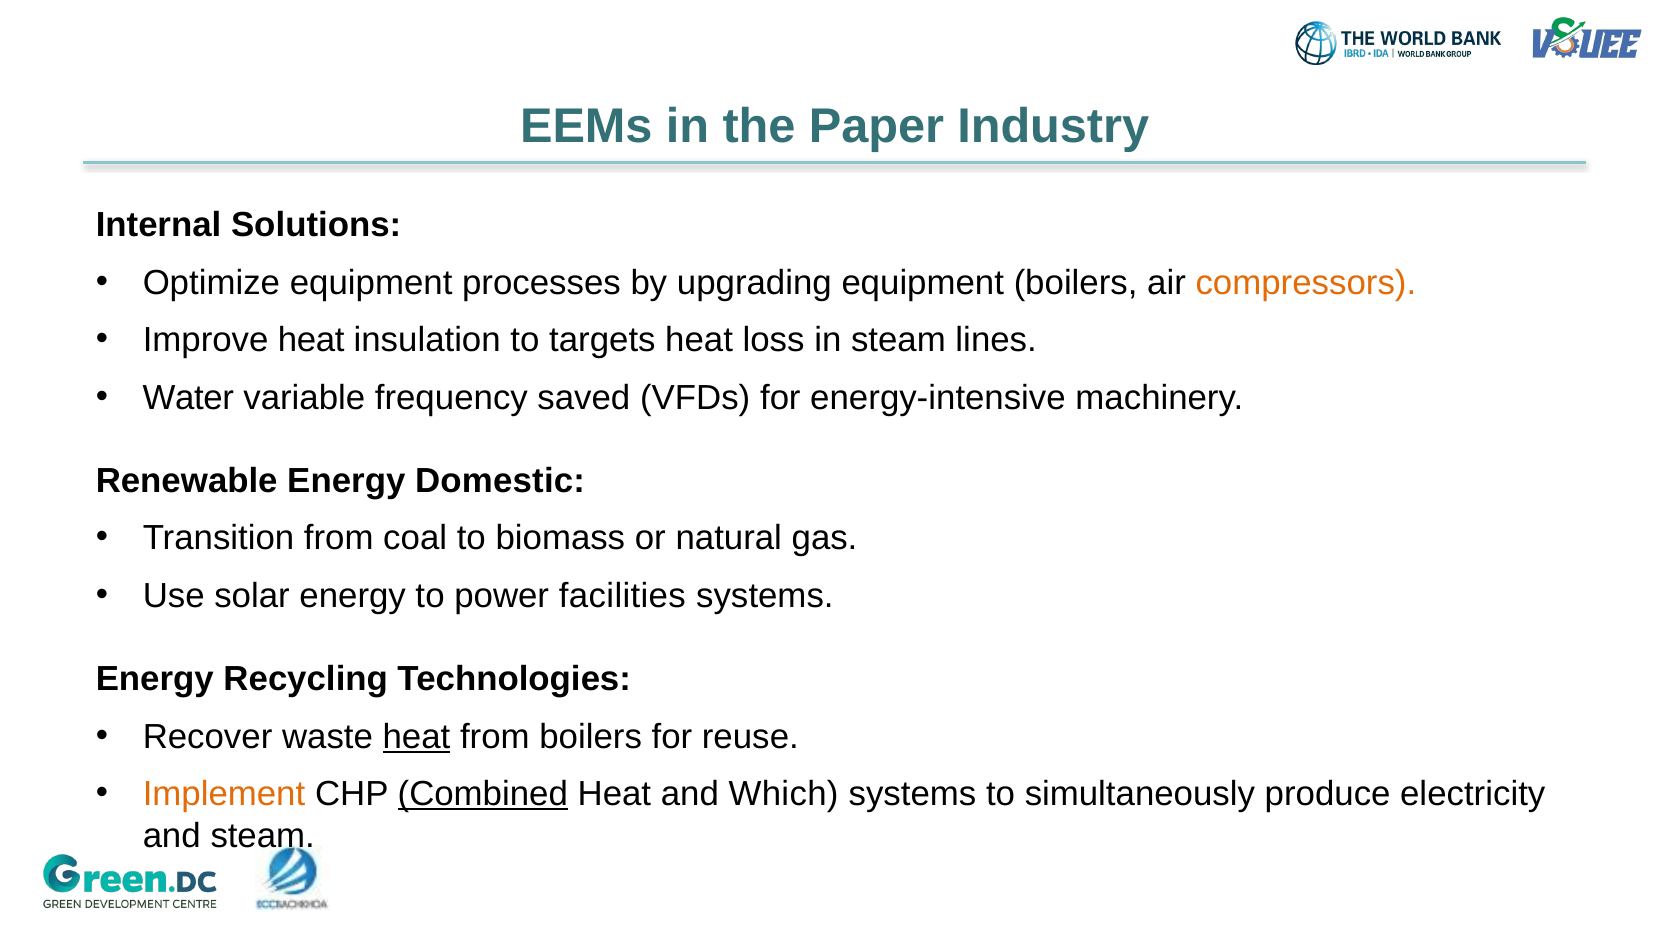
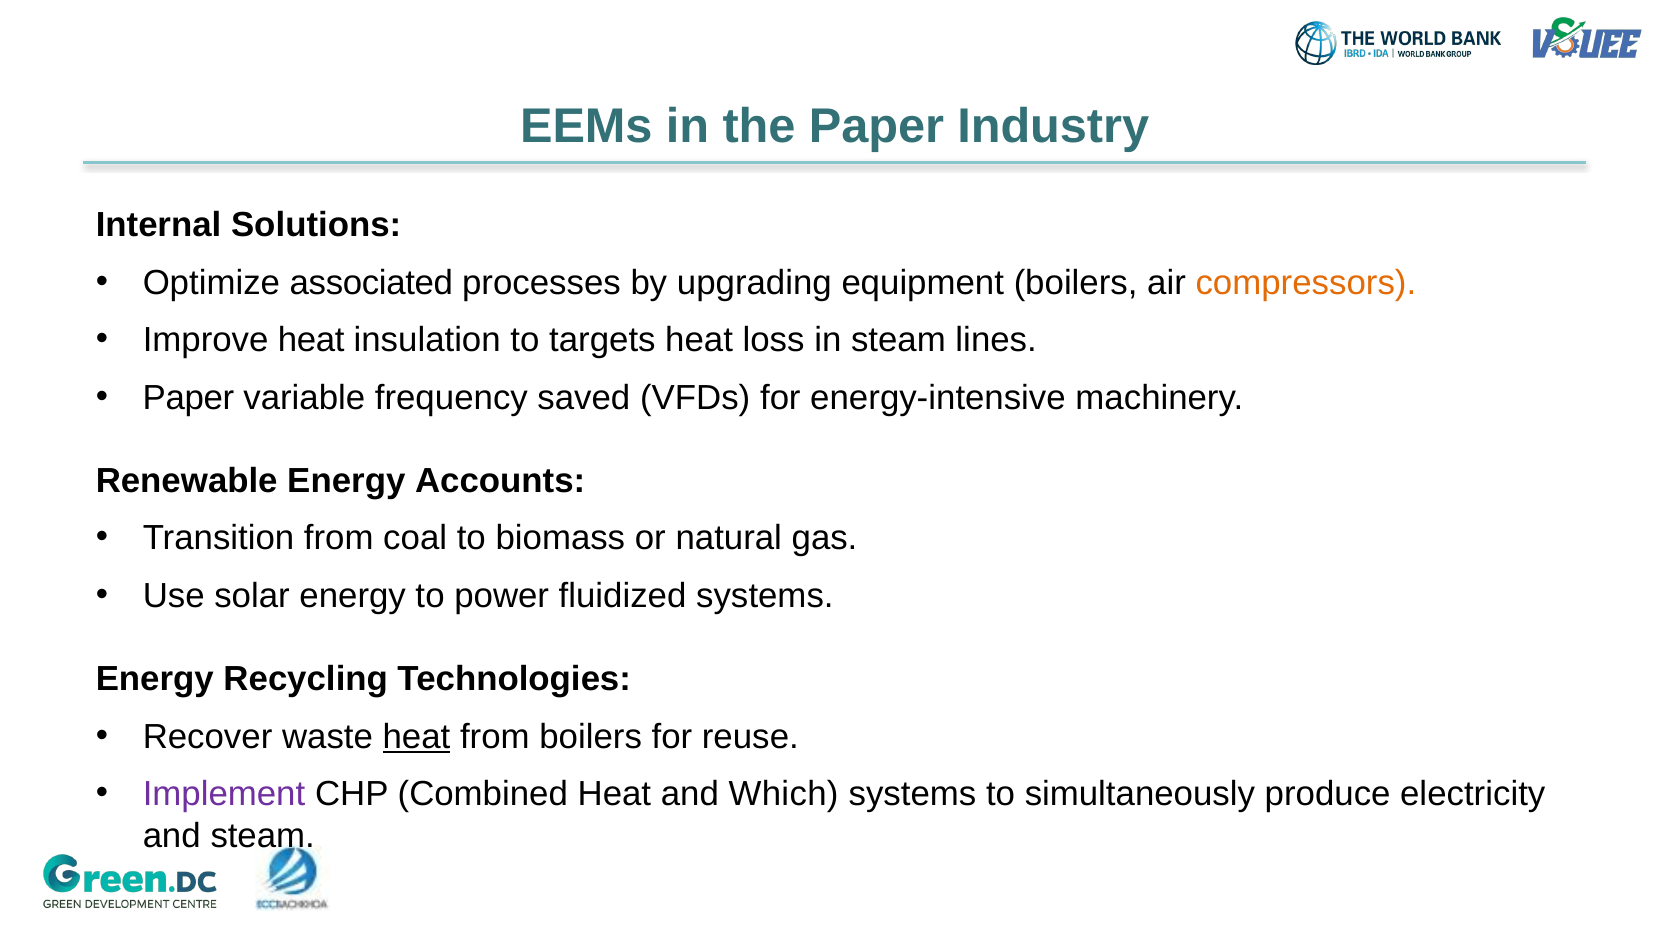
Optimize equipment: equipment -> associated (371, 283)
Water: Water -> Paper (188, 398)
Domestic: Domestic -> Accounts (500, 481)
facilities: facilities -> fluidized (623, 596)
Implement colour: orange -> purple (224, 795)
Combined underline: present -> none (483, 795)
